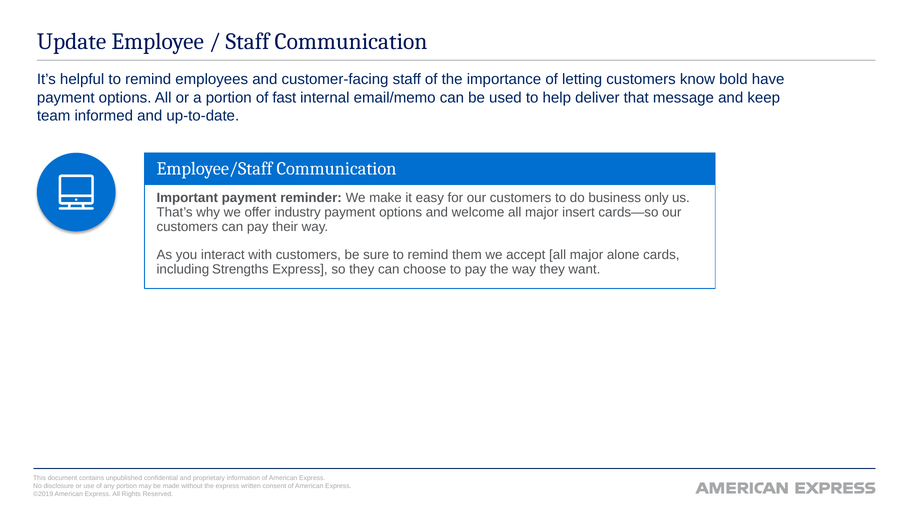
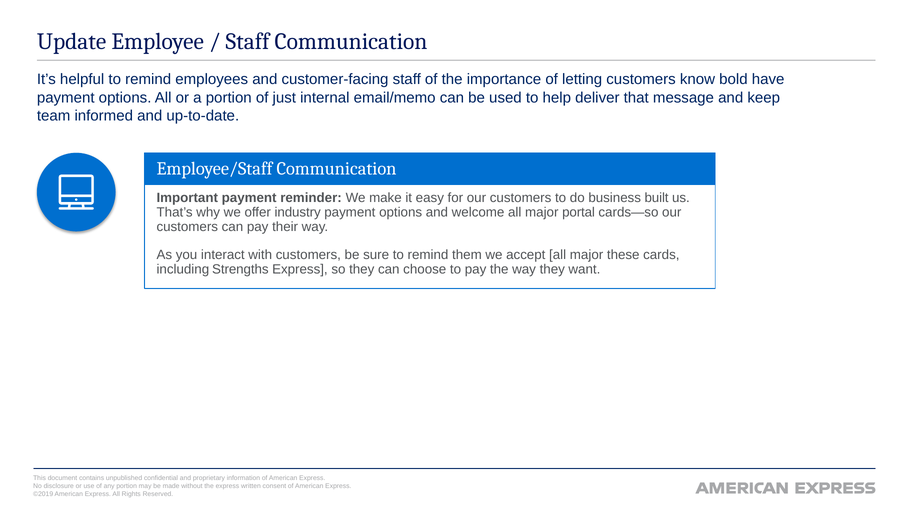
fast: fast -> just (284, 98)
only: only -> built (657, 198)
insert: insert -> portal (579, 212)
alone: alone -> these (623, 255)
